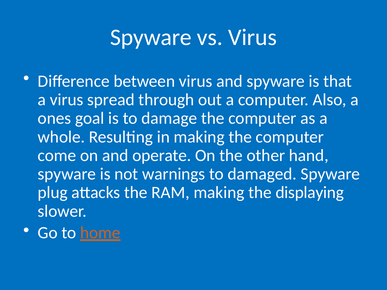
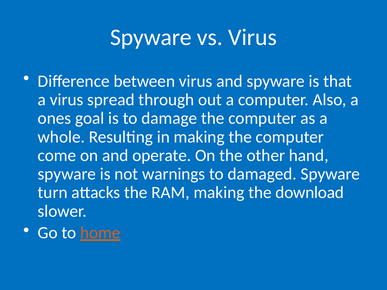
plug: plug -> turn (53, 193)
displaying: displaying -> download (310, 193)
